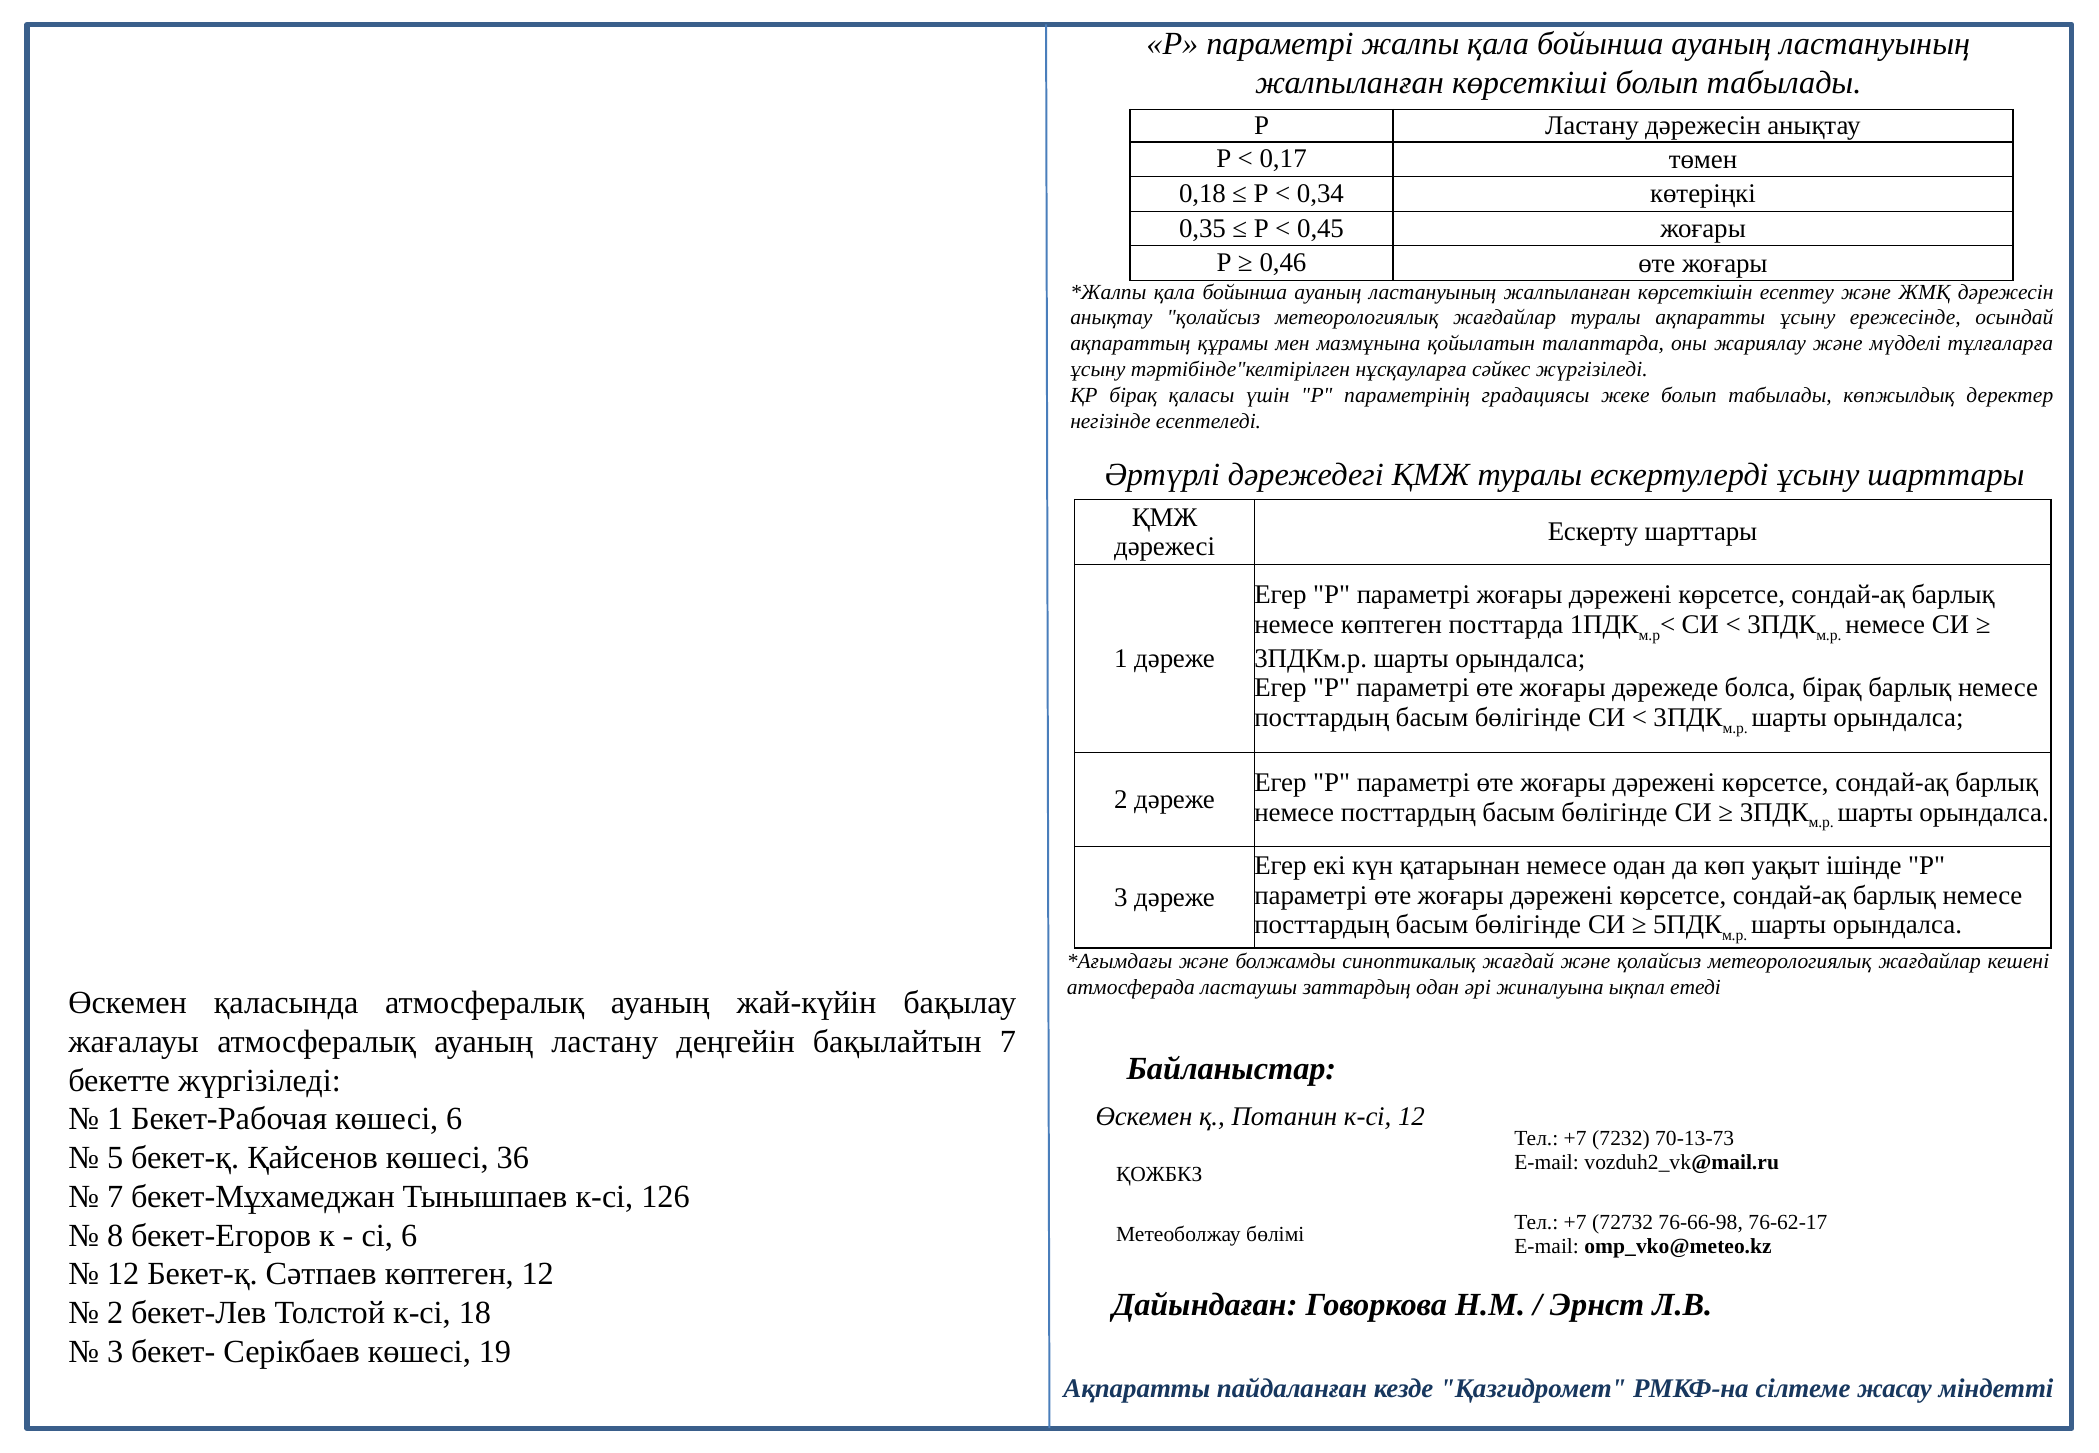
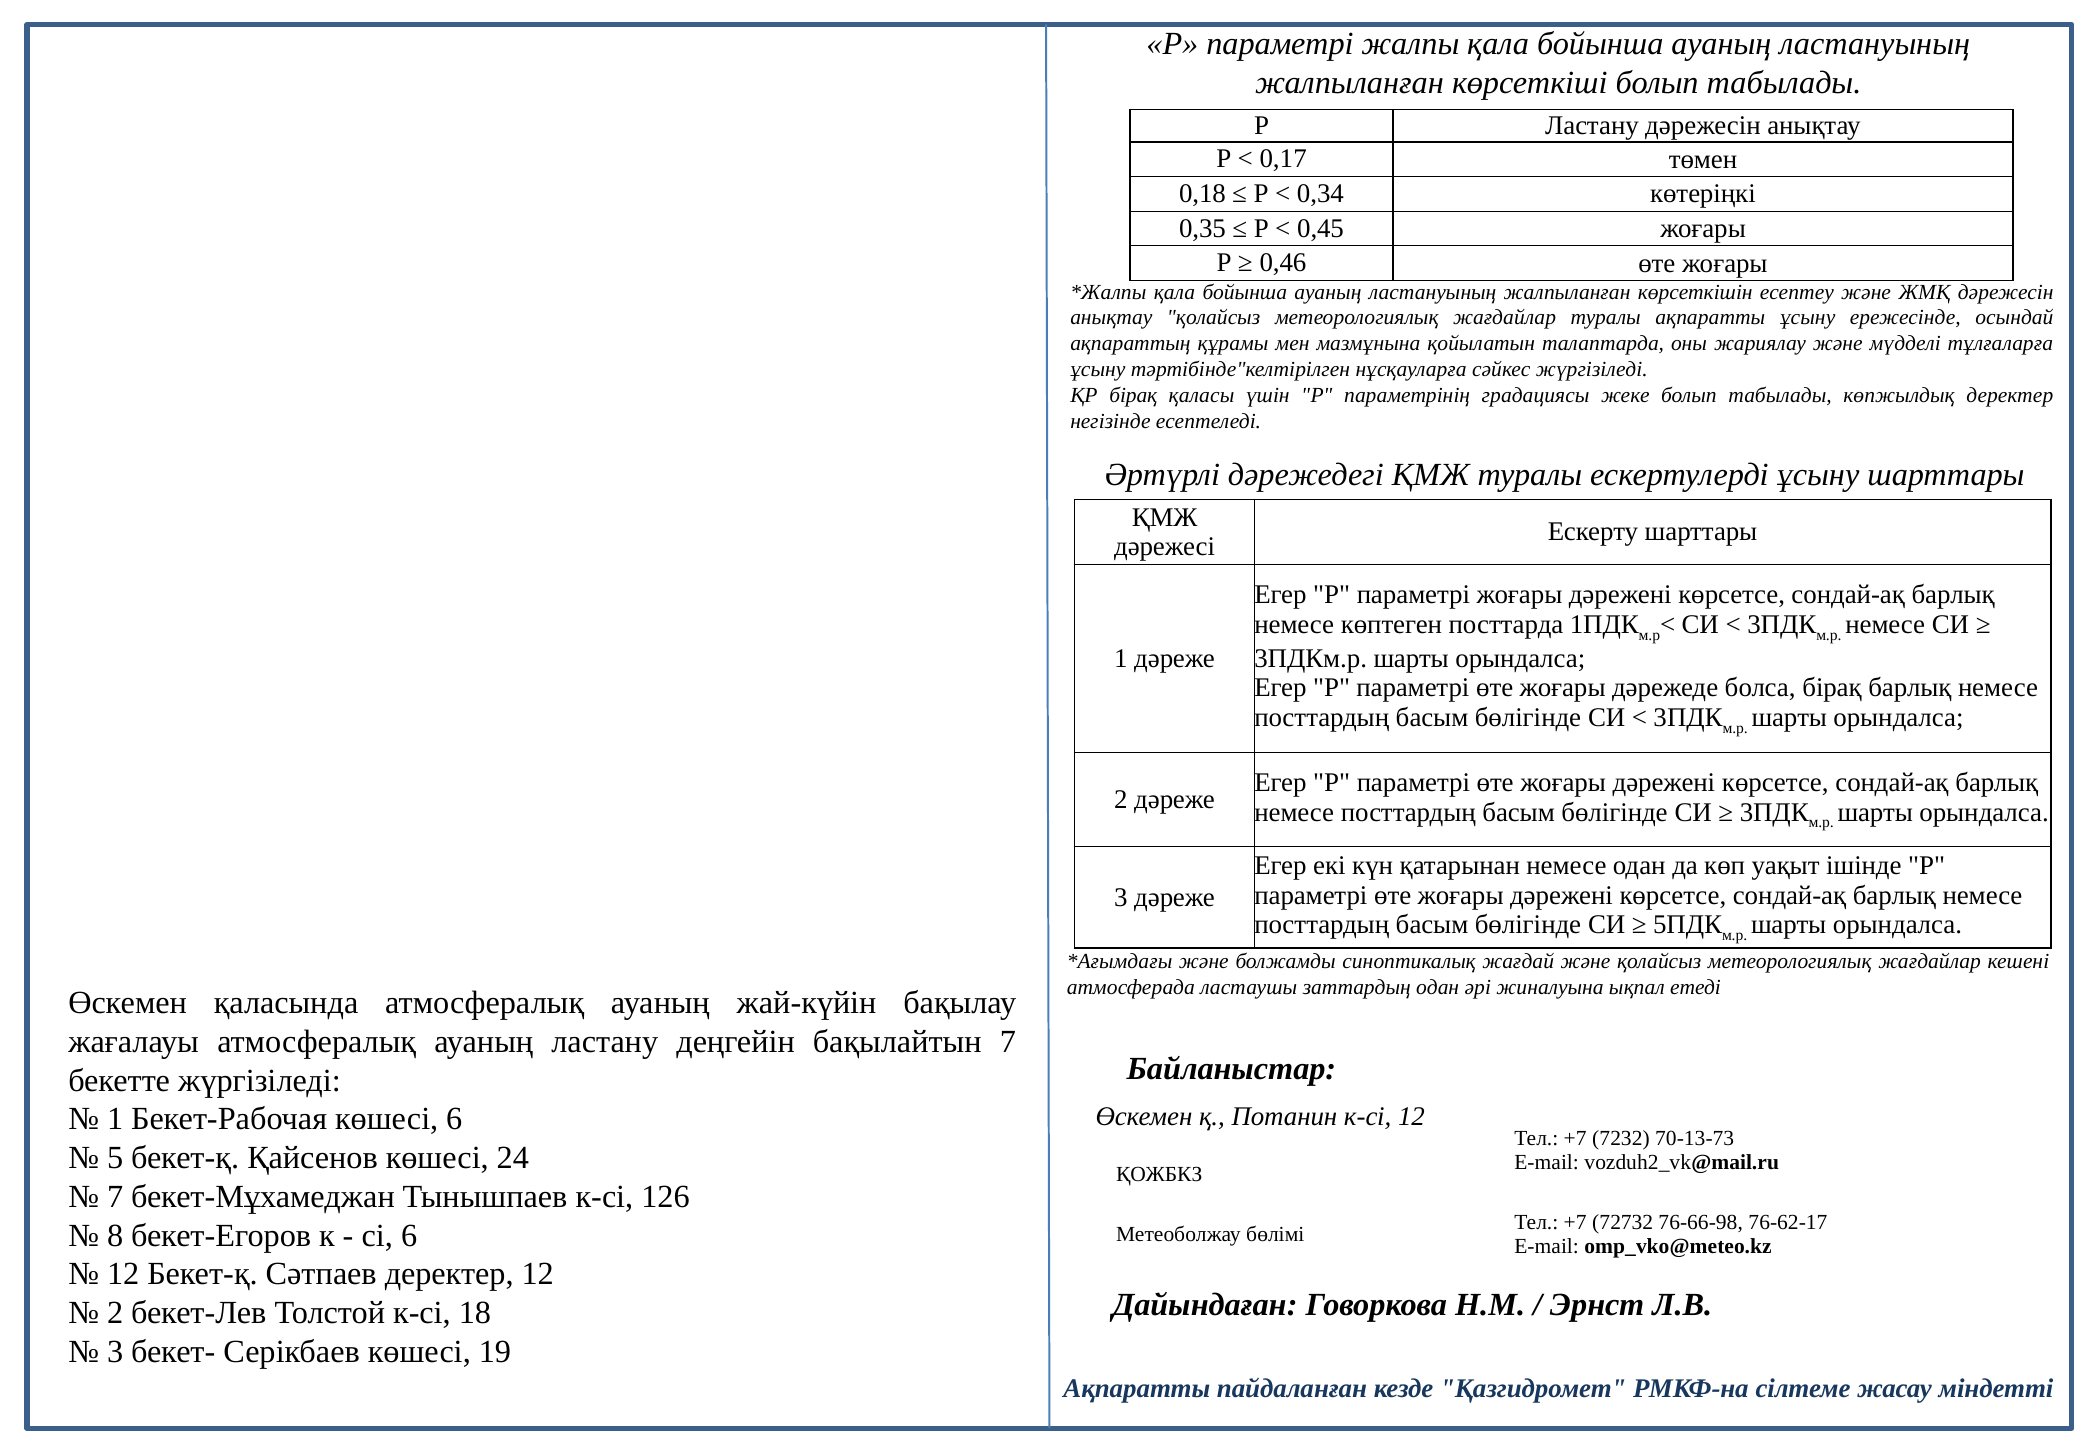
36: 36 -> 24 (513, 1158)
Сәтпаев көптеген: көптеген -> деректер (449, 1274)
